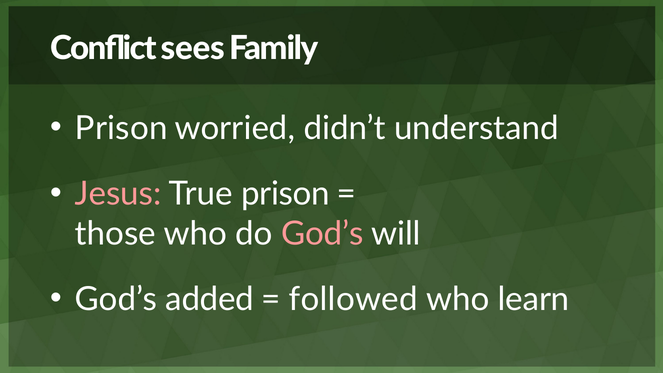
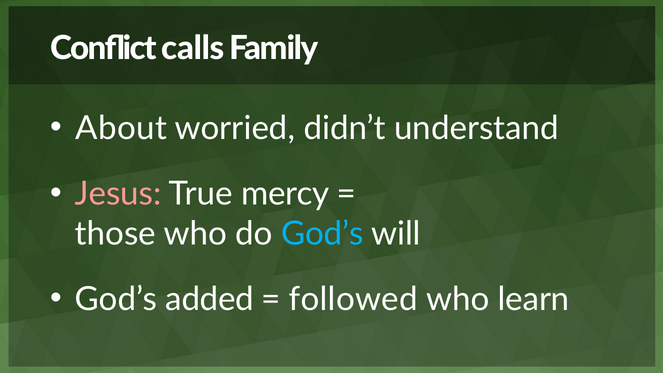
sees: sees -> calls (193, 48)
Prison: Prison -> About (121, 128)
True prison: prison -> mercy (285, 194)
God’s colour: pink -> light blue (322, 234)
